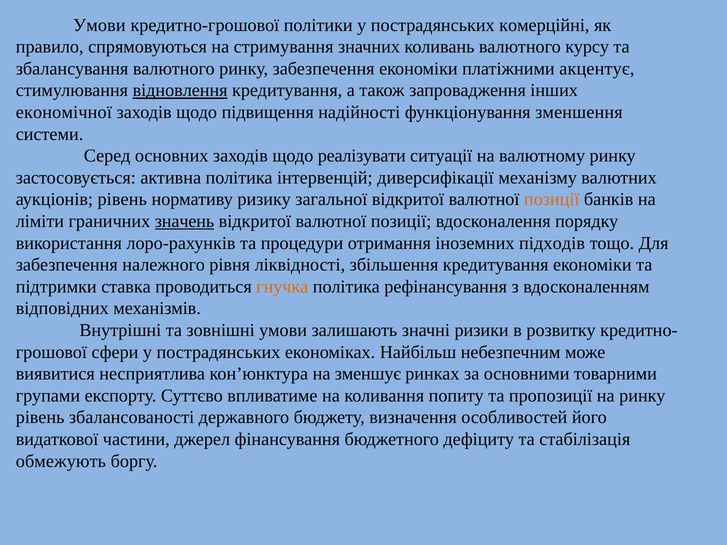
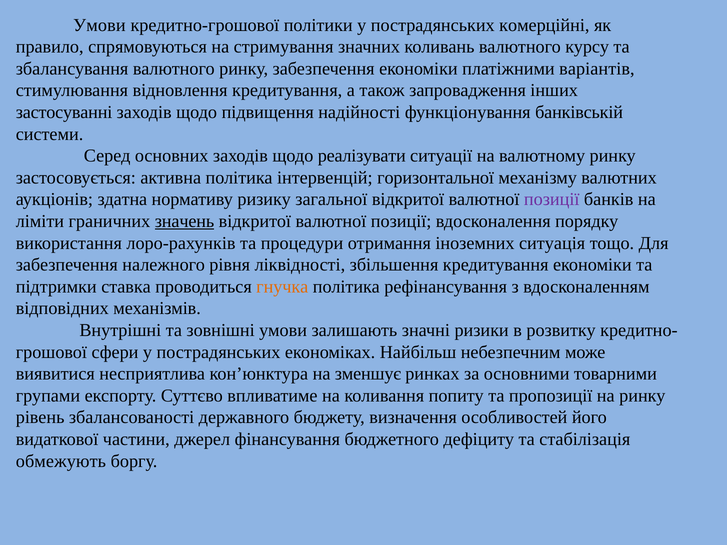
акцентує: акцентує -> варіантів (597, 69)
відновлення underline: present -> none (180, 91)
економічної: економічної -> застосуванні (64, 112)
зменшення: зменшення -> банківській (579, 112)
диверсифікації: диверсифікації -> горизонтальної (436, 178)
аукціонів рівень: рівень -> здатна (122, 200)
позиції colour: orange -> purple (552, 200)
підходів: підходів -> ситуація (552, 243)
